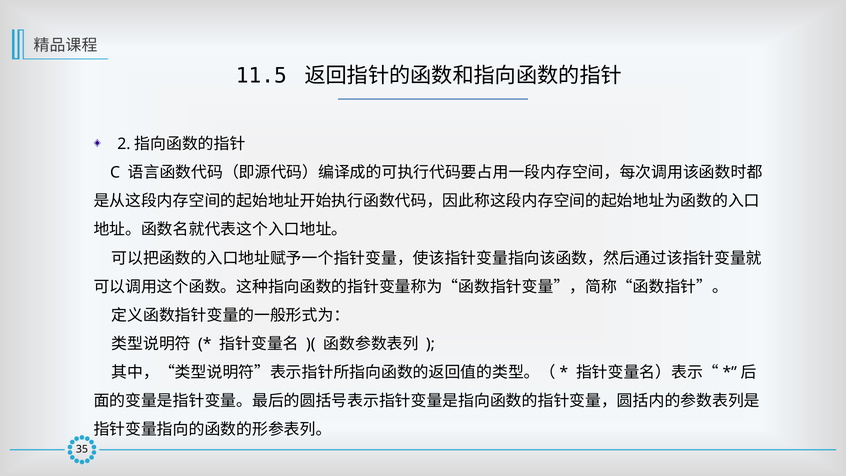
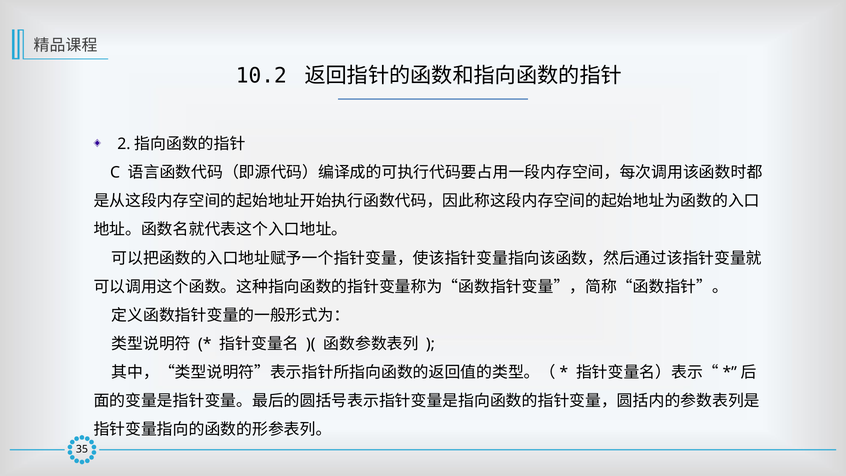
11.5: 11.5 -> 10.2 (261, 76)
